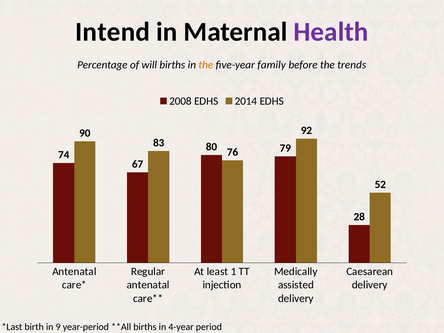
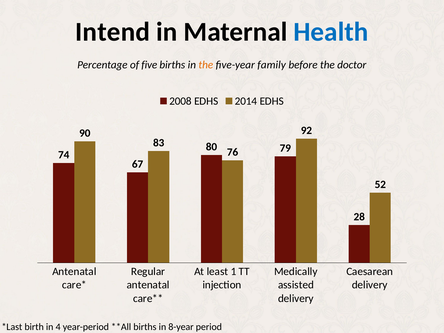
Health colour: purple -> blue (331, 32)
will: will -> five (149, 65)
trends: trends -> doctor (352, 65)
9: 9 -> 4 (58, 327)
4-year: 4-year -> 8-year (181, 327)
